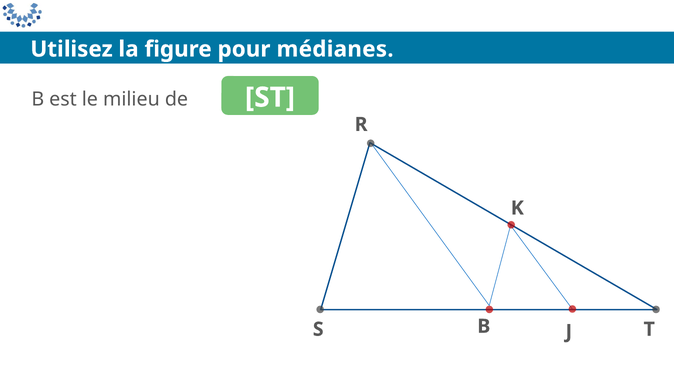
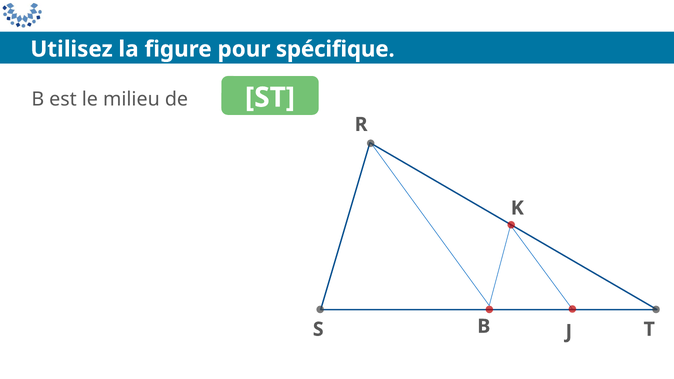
médianes: médianes -> spécifique (335, 49)
